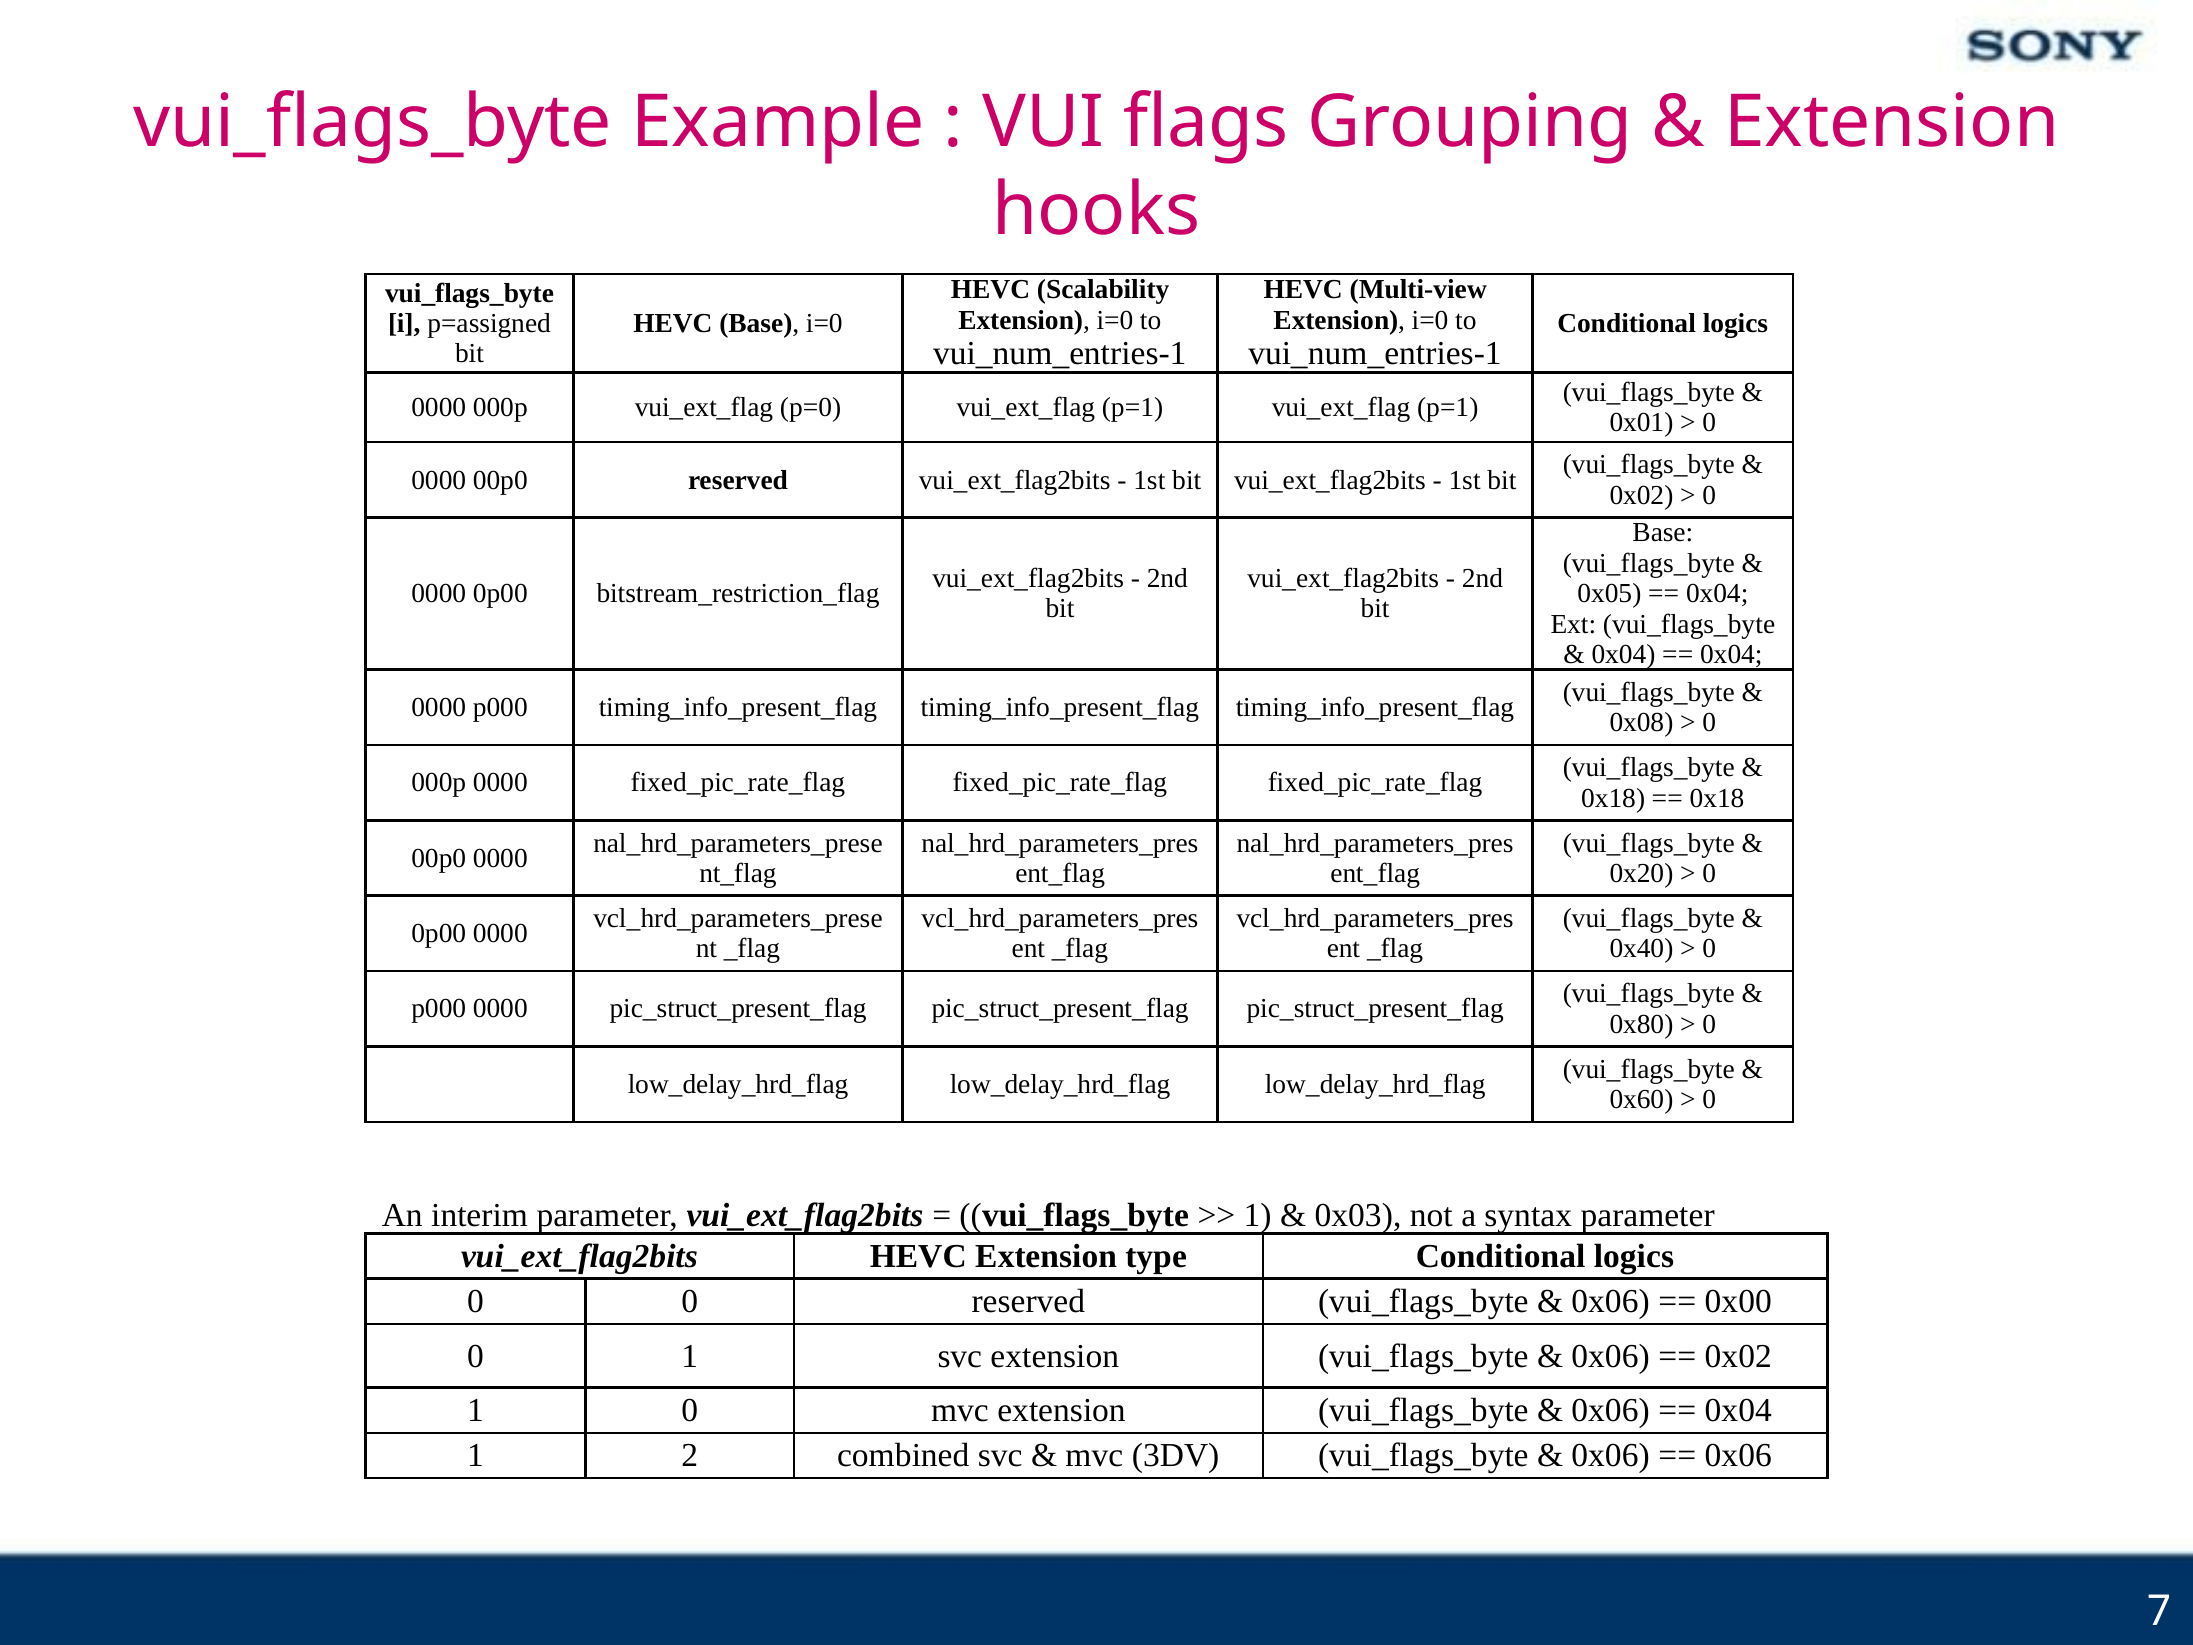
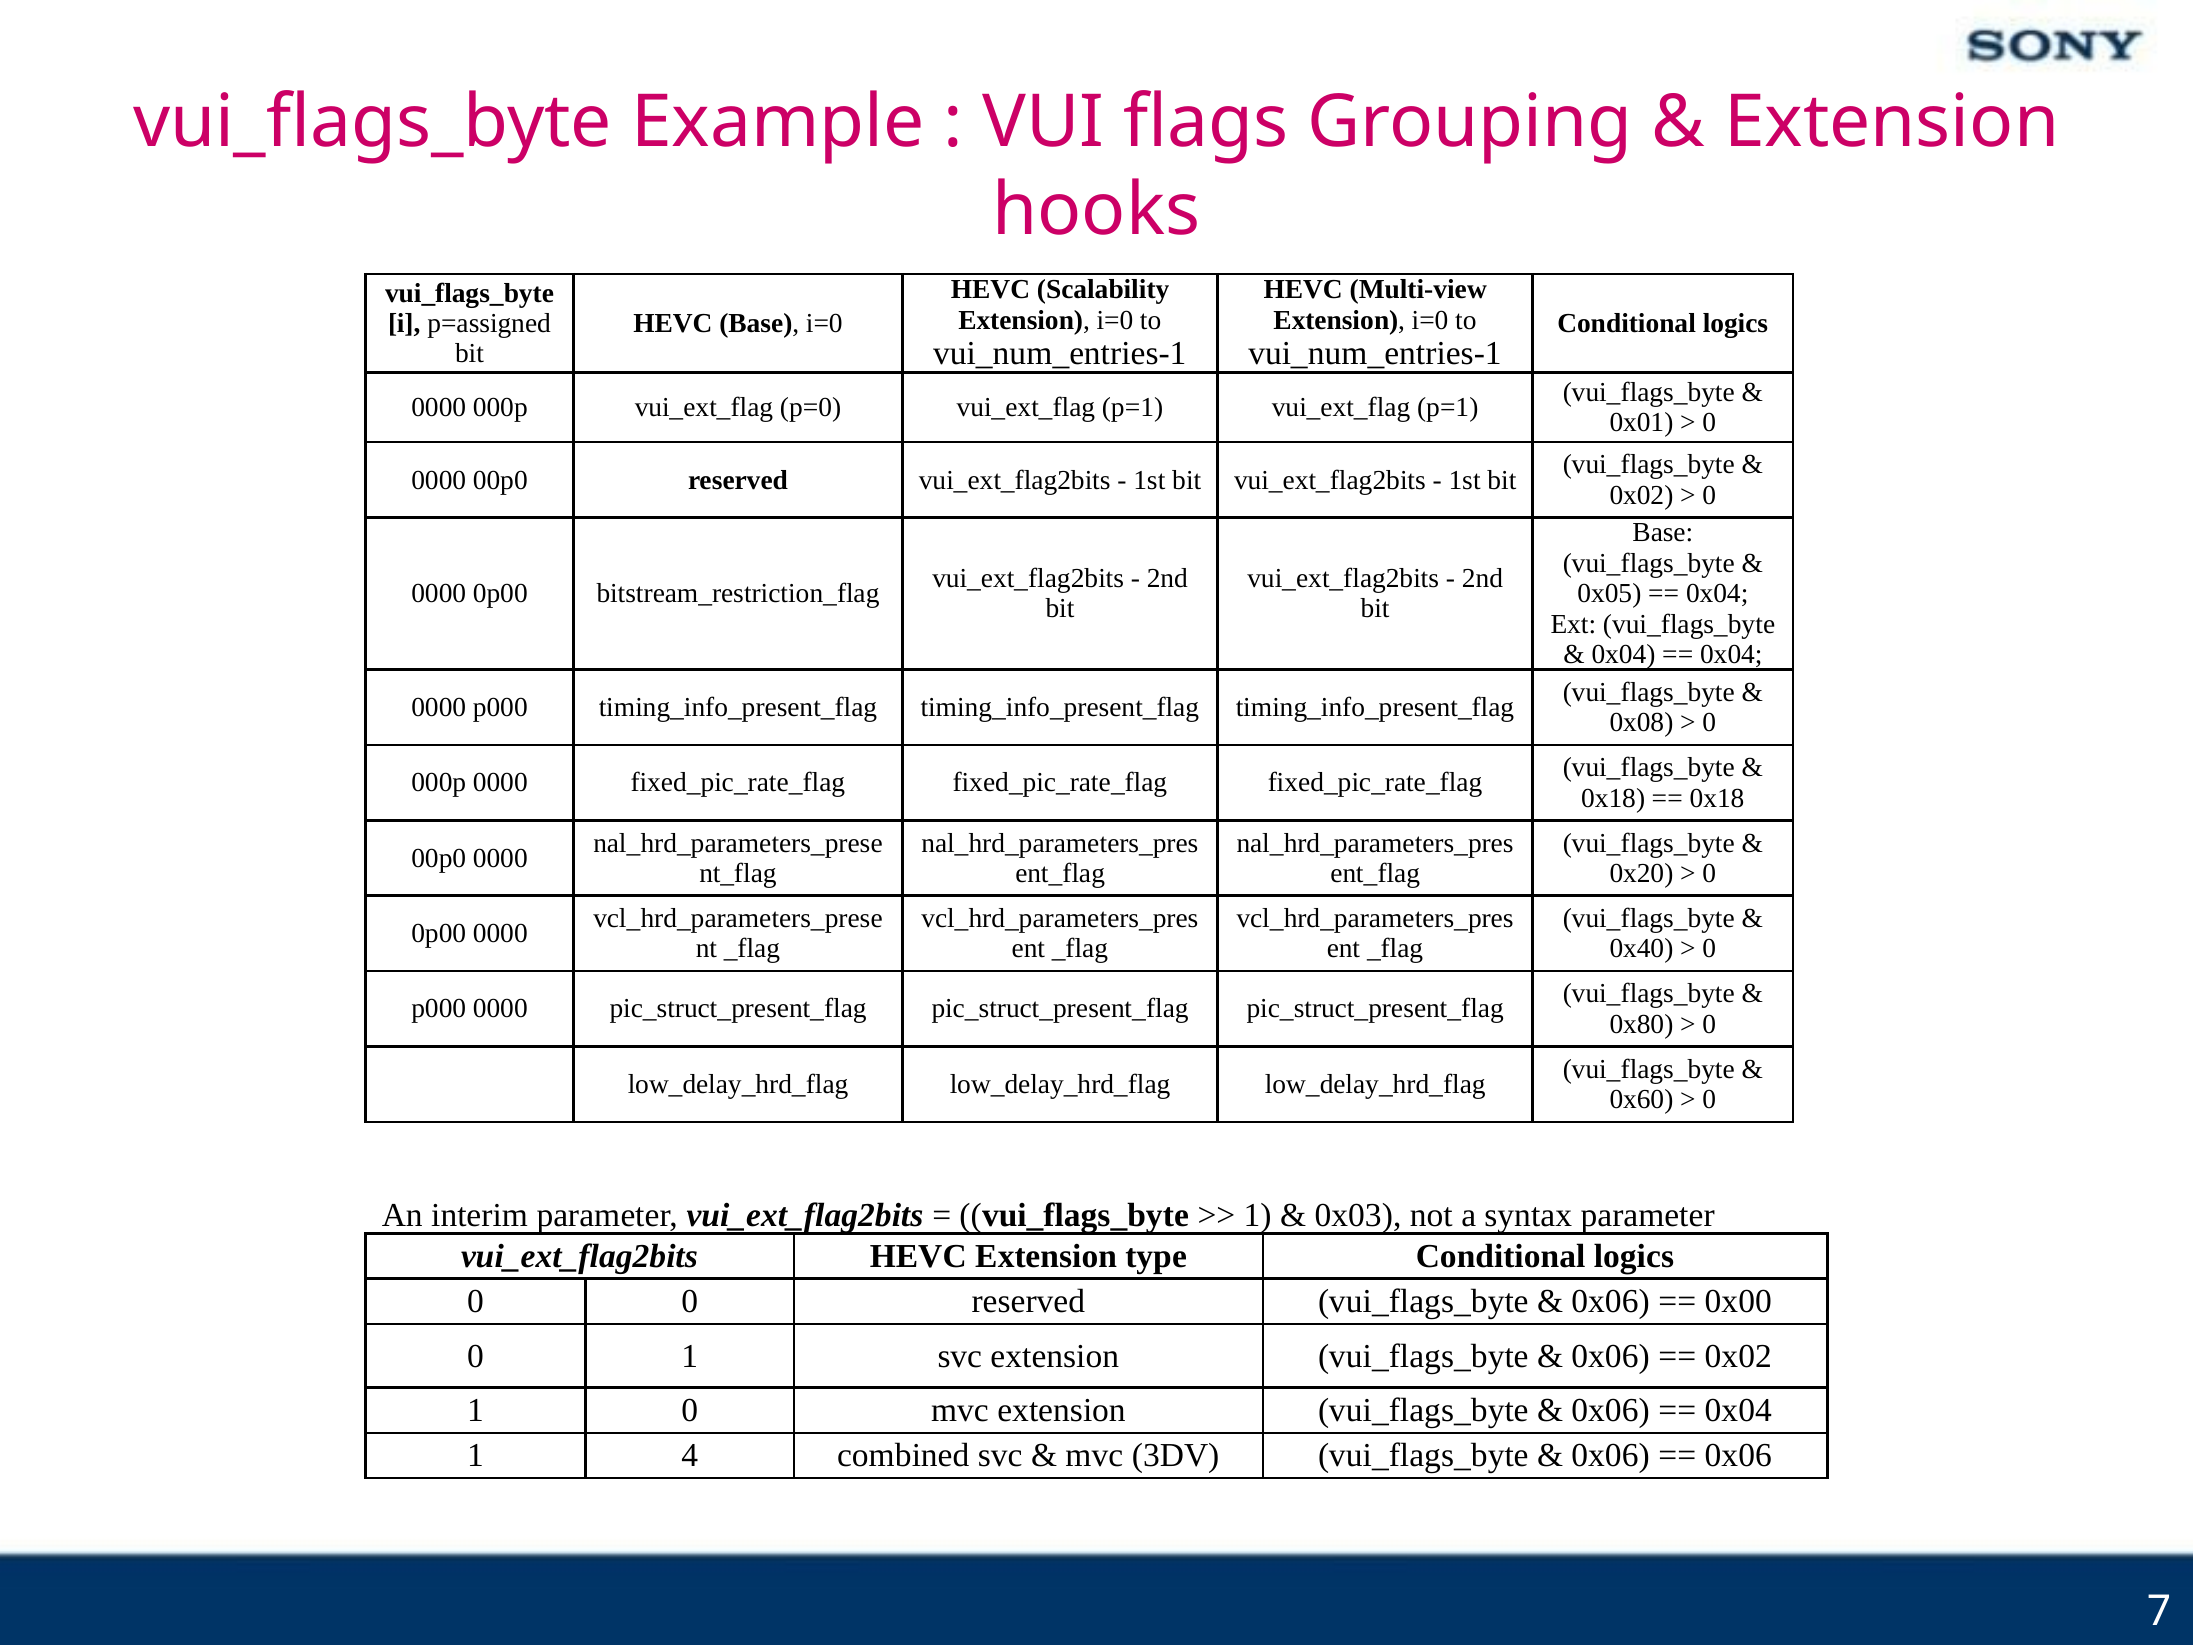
2: 2 -> 4 (690, 1455)
